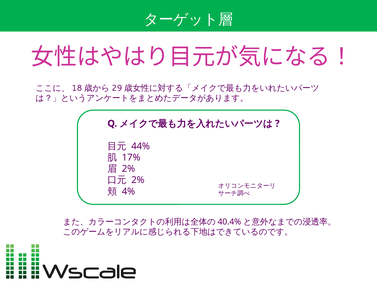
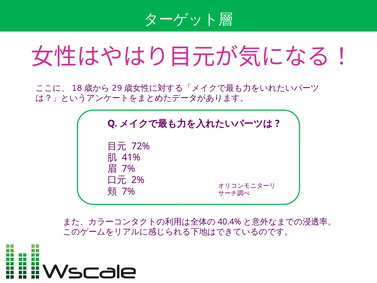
44%: 44% -> 72% (141, 146)
17%: 17% -> 41% (131, 157)
2%: 2% -> 7% (128, 169)
4%: 4% -> 7% (128, 191)
